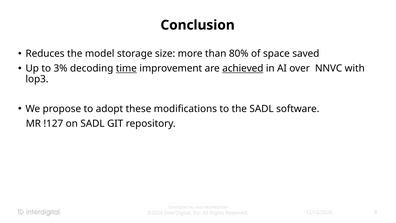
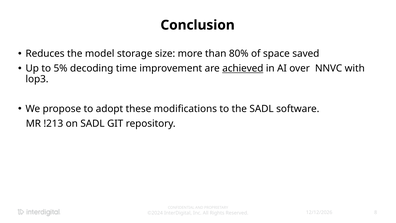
3%: 3% -> 5% (61, 68)
time underline: present -> none (126, 68)
!127: !127 -> !213 (53, 124)
